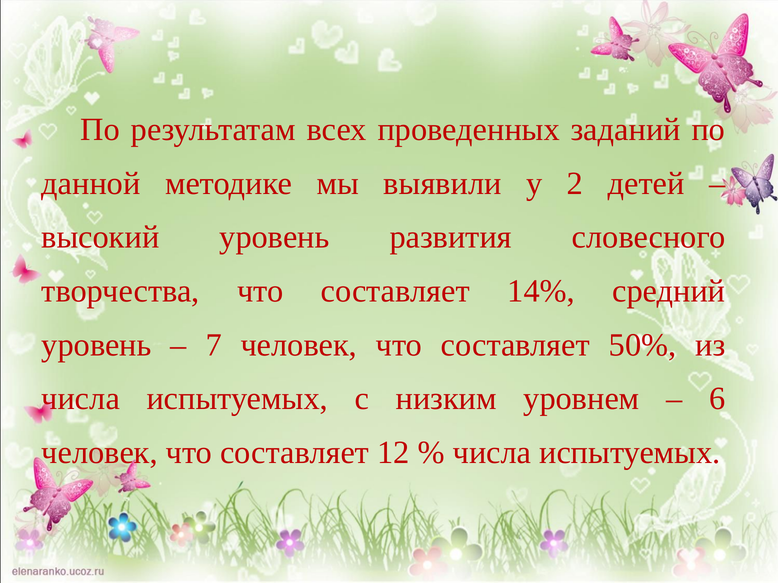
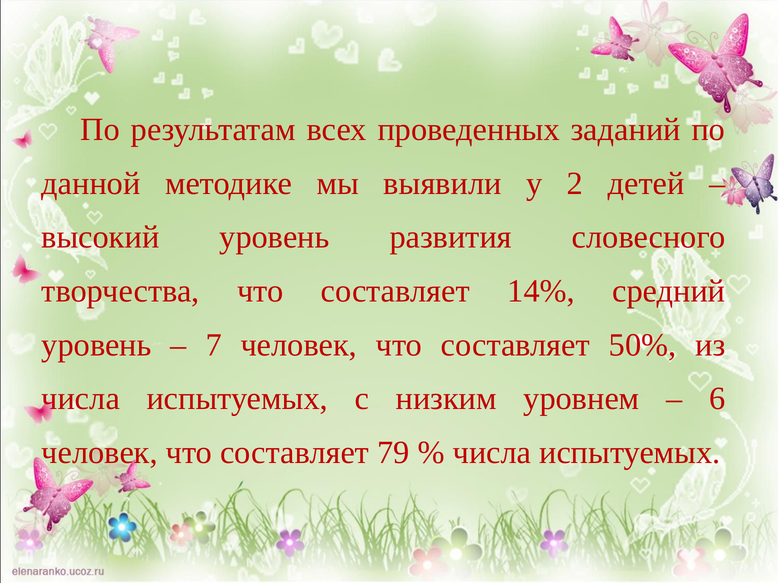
12: 12 -> 79 (393, 453)
